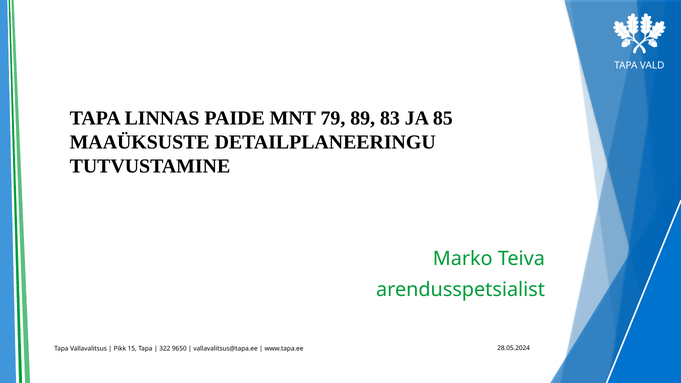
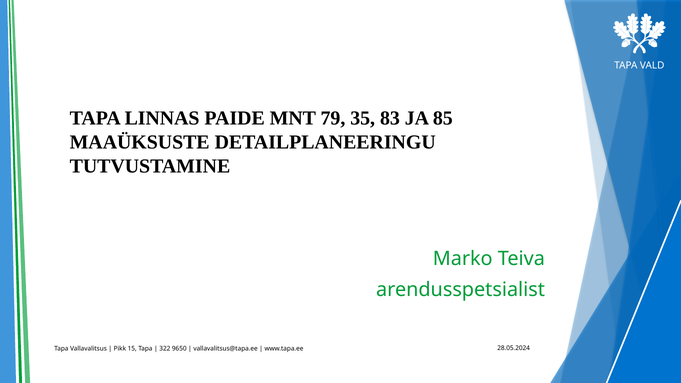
89: 89 -> 35 (363, 118)
